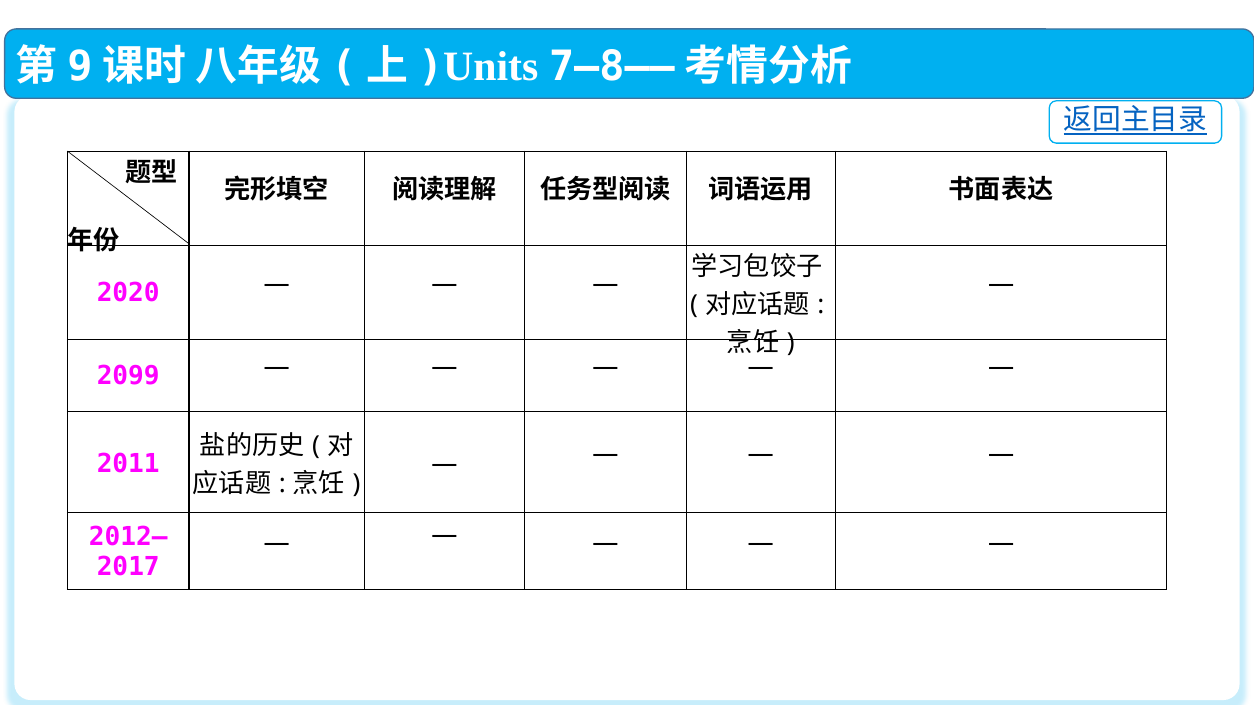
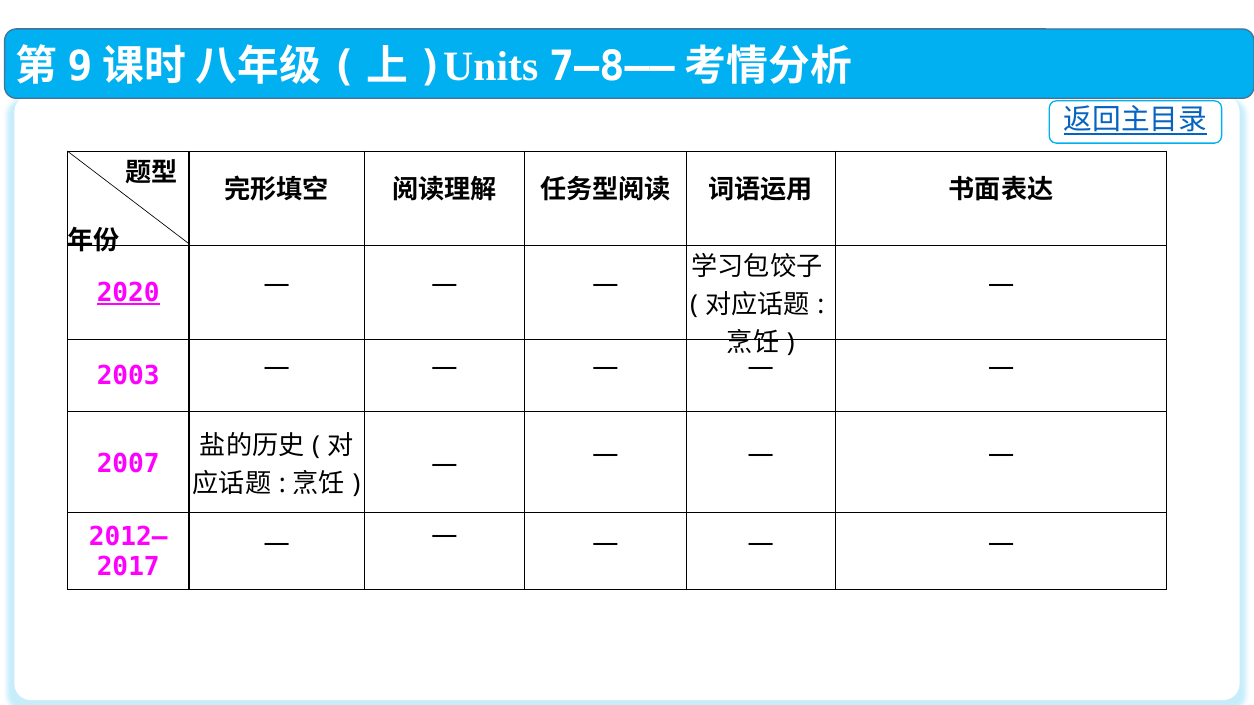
2020 underline: none -> present (128, 293)
2099: 2099 -> 2003 (128, 376)
2011: 2011 -> 2007 (128, 464)
